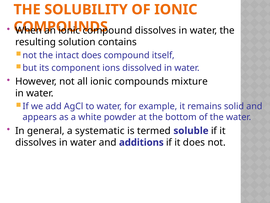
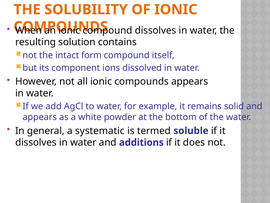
intact does: does -> form (91, 55)
compounds mixture: mixture -> appears (190, 81)
